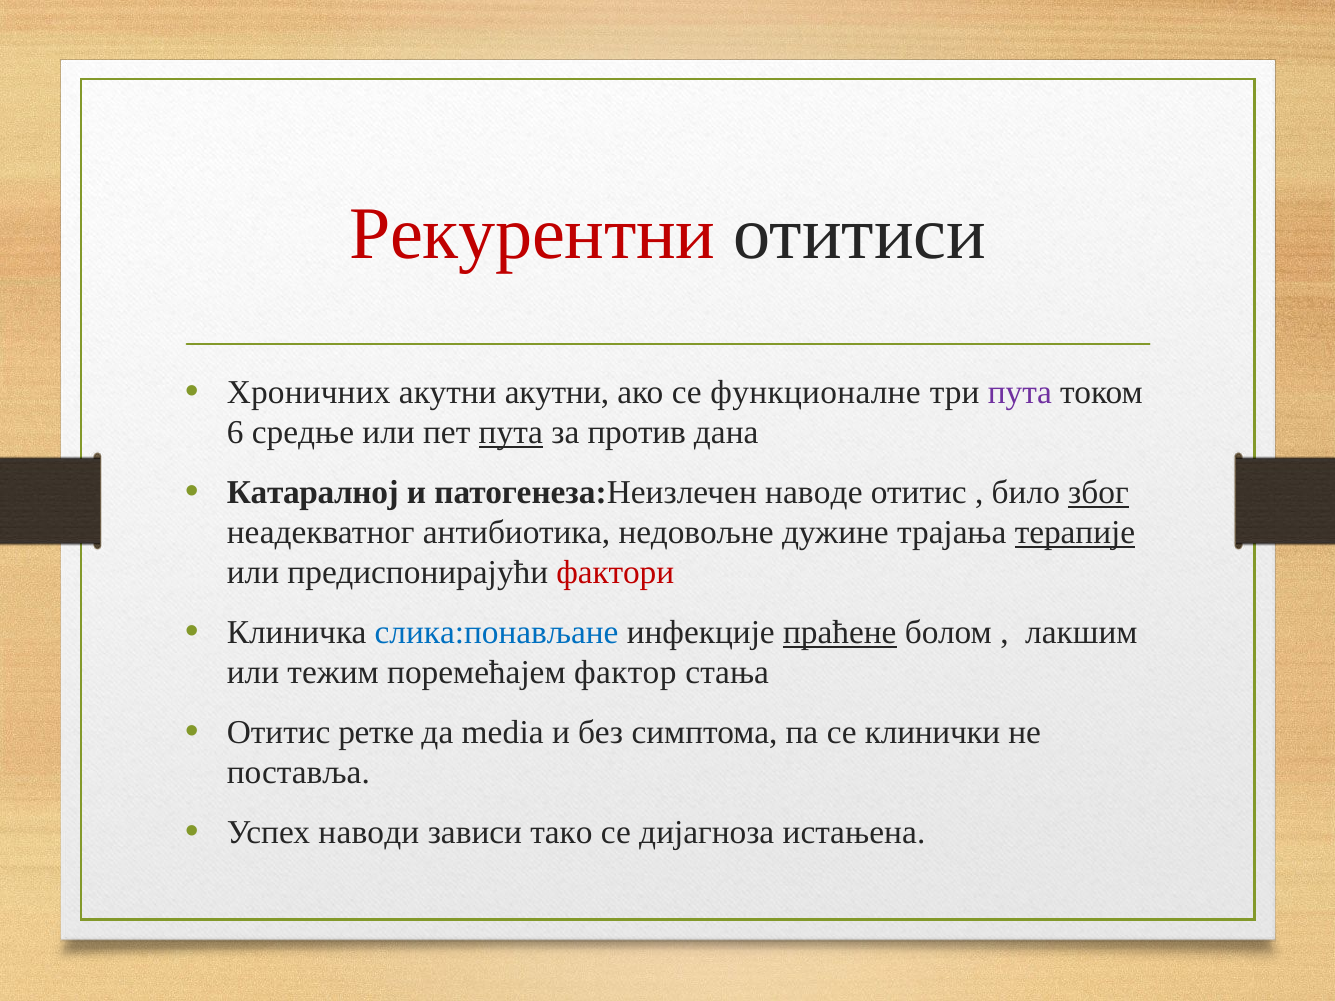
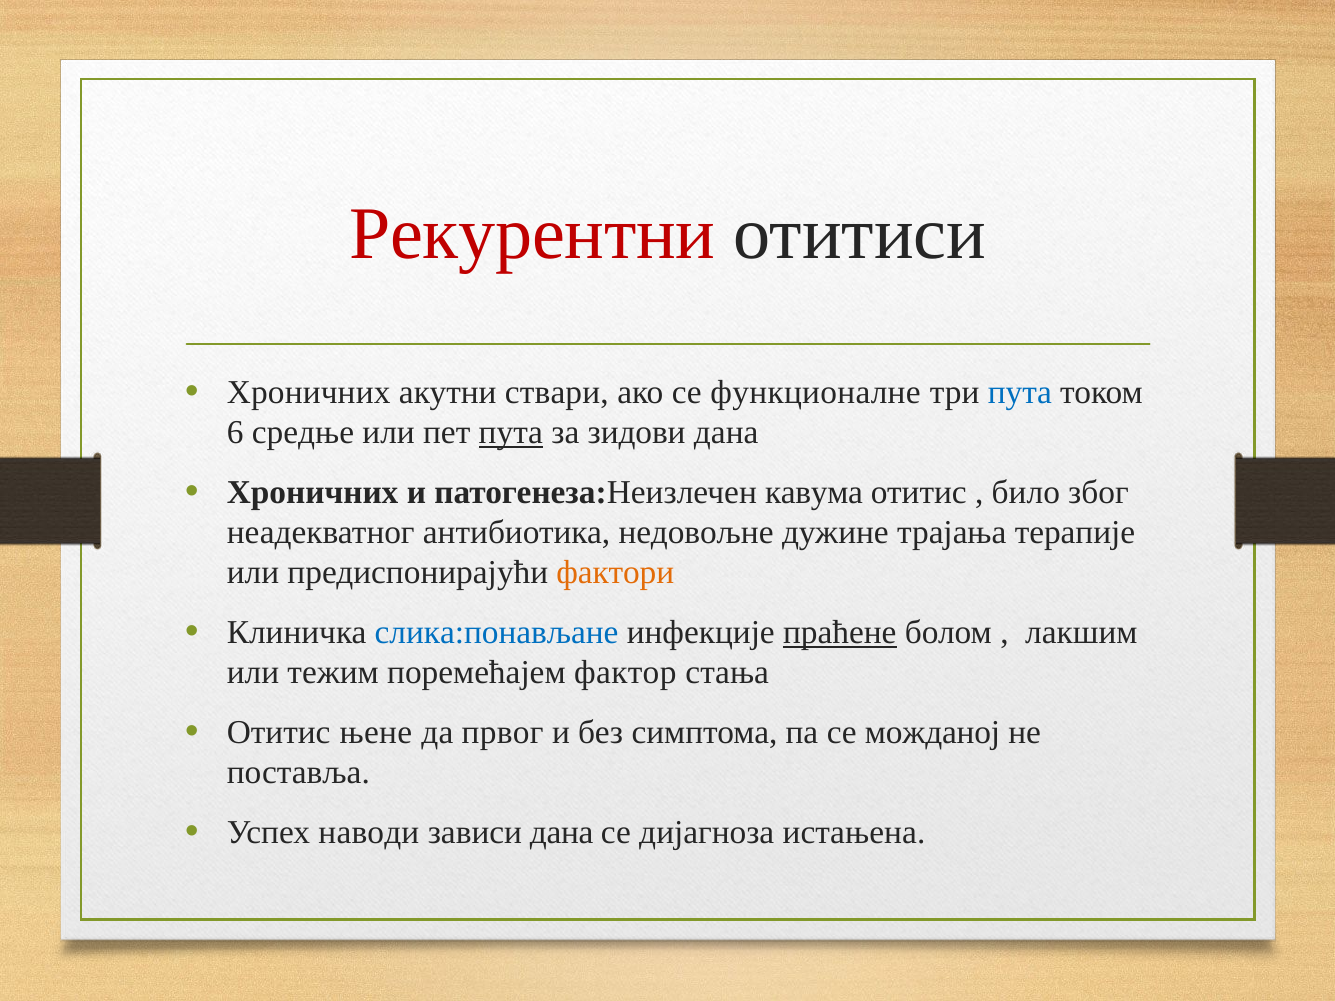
акутни акутни: акутни -> ствари (557, 393)
пута colour: purple -> blue (1020, 393)
против: против -> зидови (637, 433)
Катаралној: Катаралној -> Хроничних (313, 493)
наводе: наводе -> кавума (814, 493)
због underline: present -> none (1098, 493)
терапије underline: present -> none (1075, 533)
фактори colour: red -> orange (615, 573)
ретке: ретке -> њене (376, 733)
media: media -> првог (503, 733)
клинички: клинички -> можданој (933, 733)
зависи тако: тако -> дана (562, 833)
